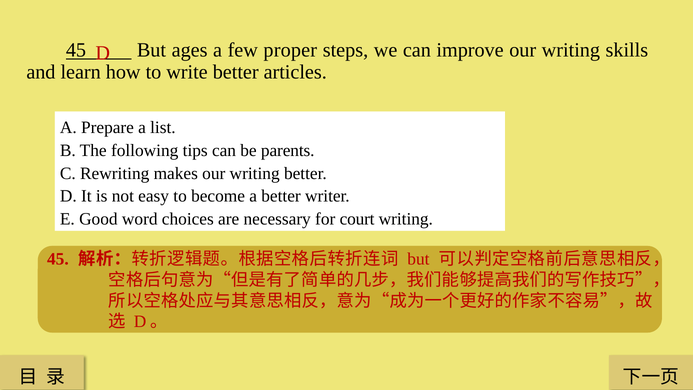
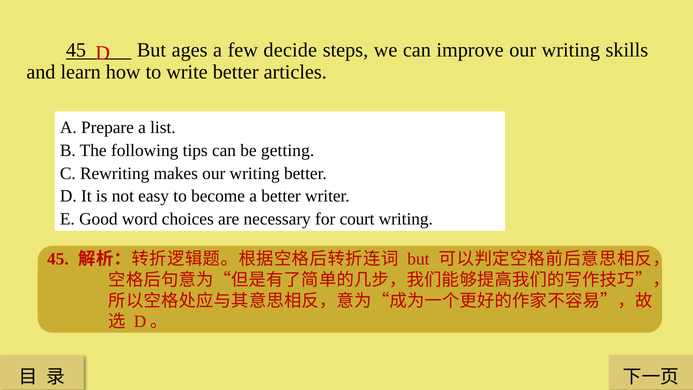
proper: proper -> decide (290, 50)
parents: parents -> getting (288, 150)
